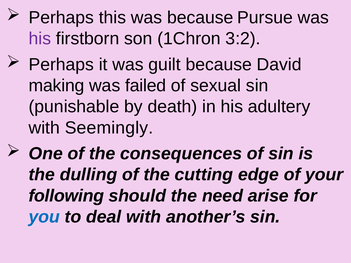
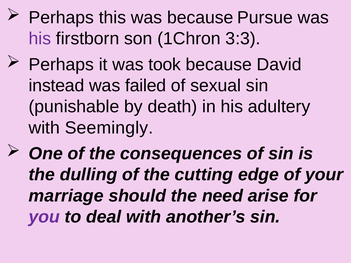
3:2: 3:2 -> 3:3 (243, 39)
guilt: guilt -> took (165, 65)
making: making -> instead (57, 86)
following: following -> marriage (66, 196)
you colour: blue -> purple (44, 217)
